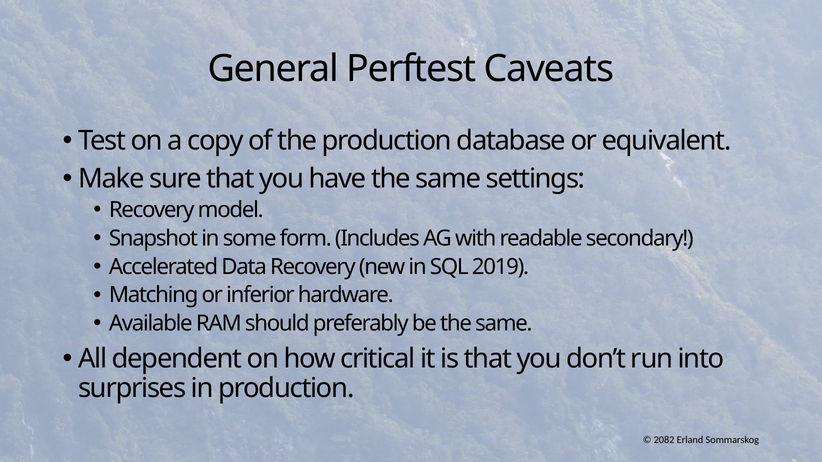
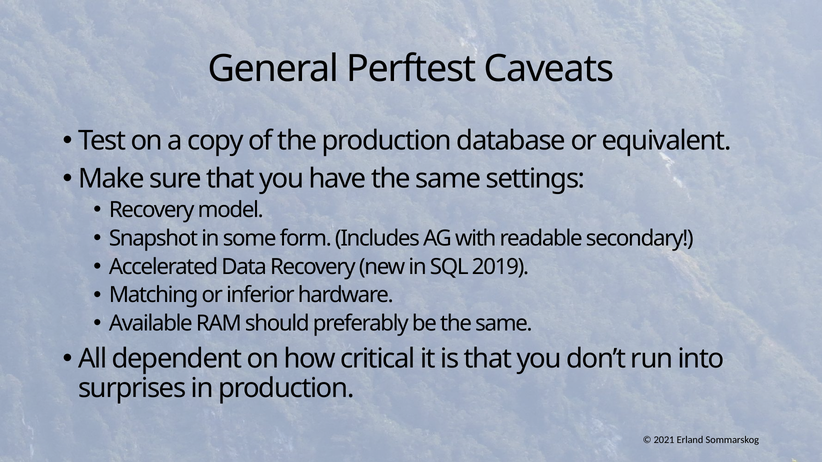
2082: 2082 -> 2021 (664, 440)
